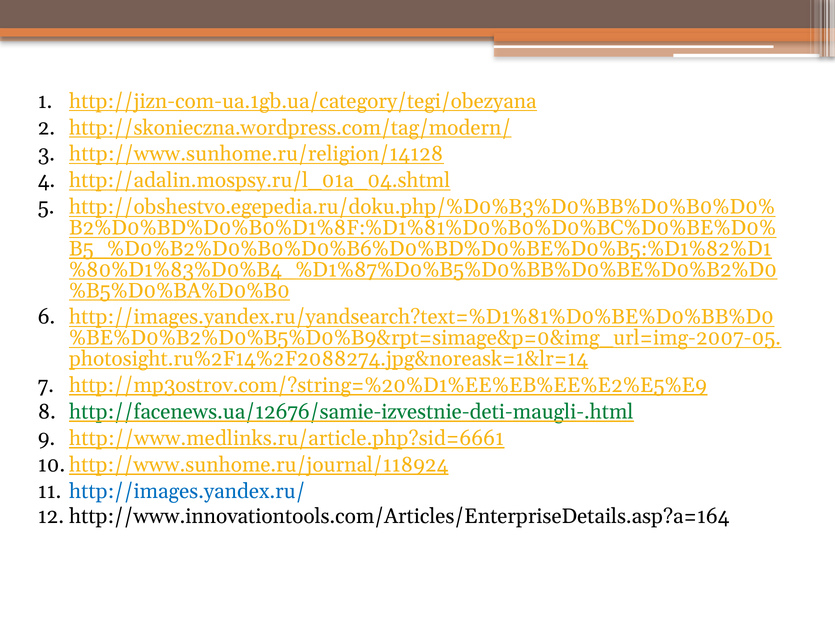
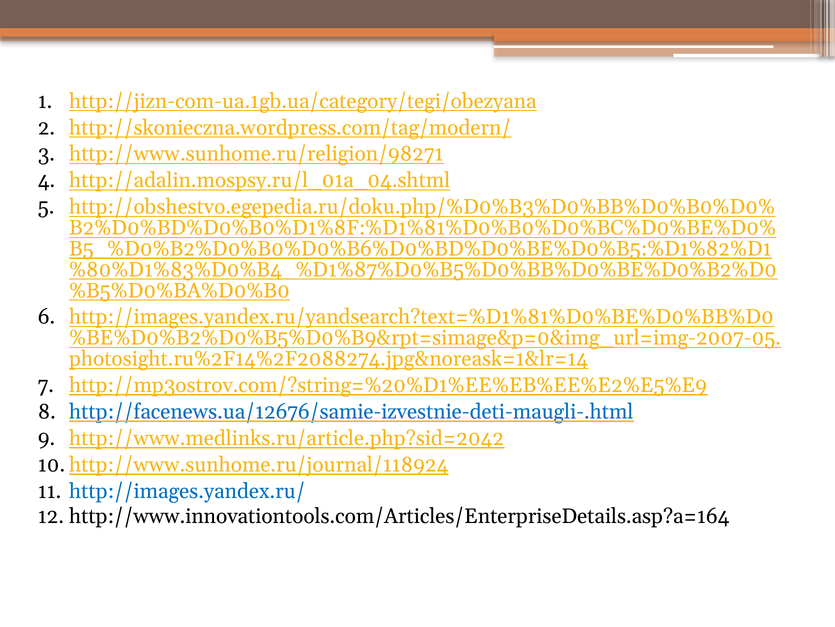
http://www.sunhome.ru/religion/14128: http://www.sunhome.ru/religion/14128 -> http://www.sunhome.ru/religion/98271 (256, 154)
http://facenews.ua/12676/samie-izvestnie-deti-maugli-.html colour: green -> blue (351, 411)
http://www.medlinks.ru/article.php?sid=6661: http://www.medlinks.ru/article.php?sid=6661 -> http://www.medlinks.ru/article.php?sid=2042 (287, 438)
